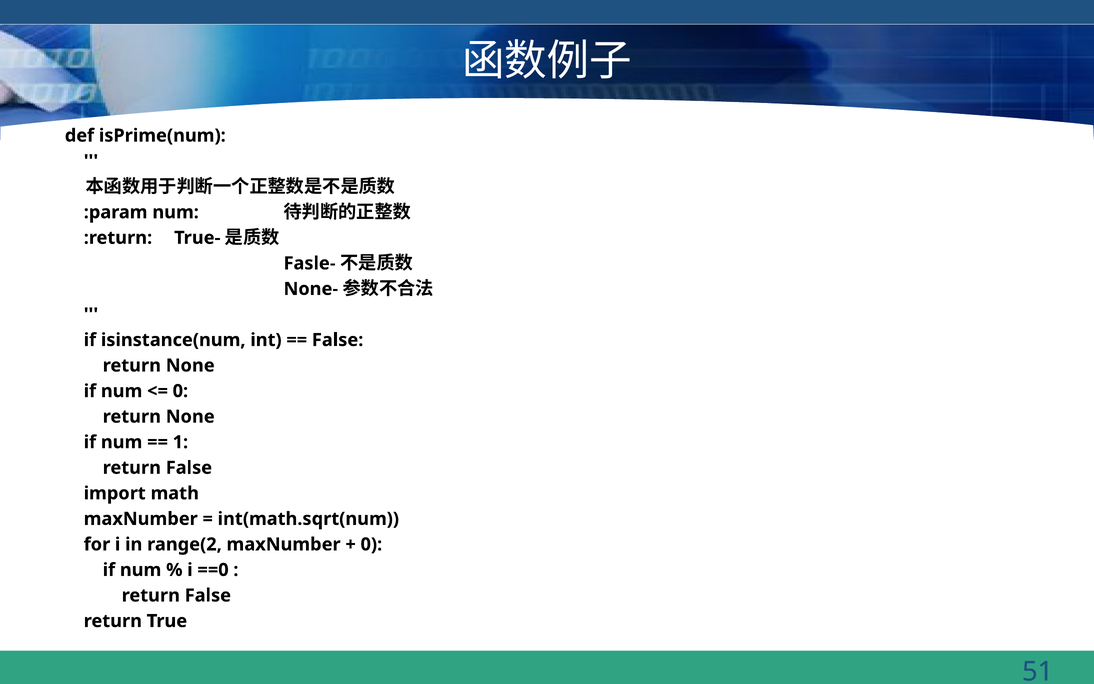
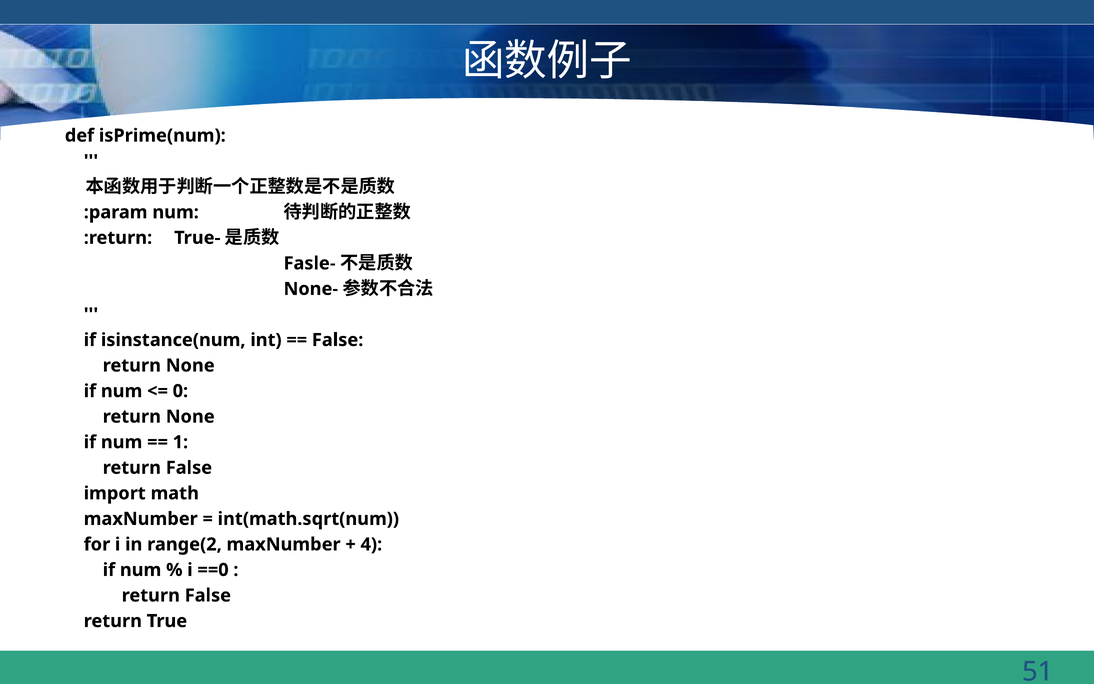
0: 0 -> 4 (371, 544)
